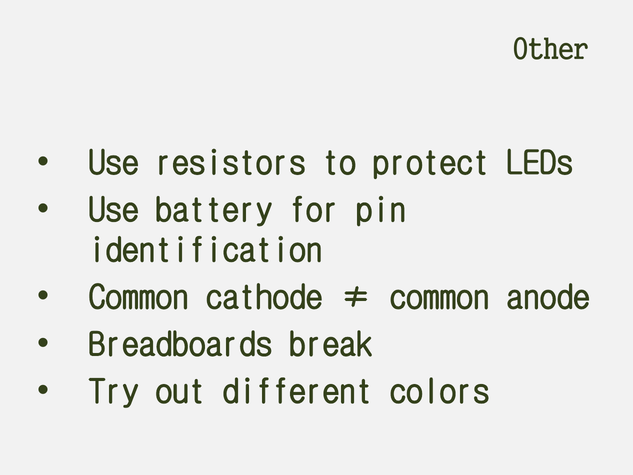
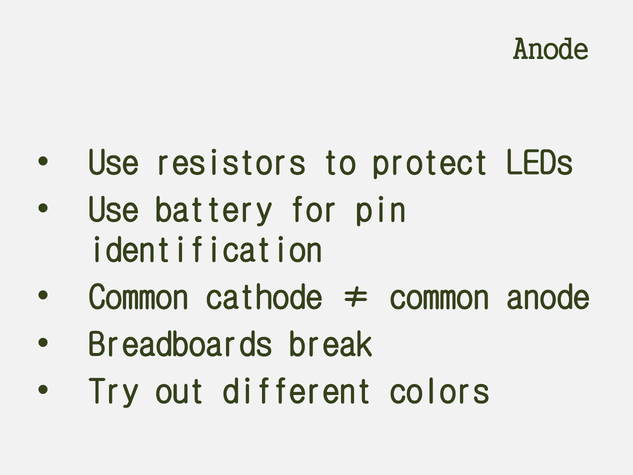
Other: Other -> Anode (551, 50)
